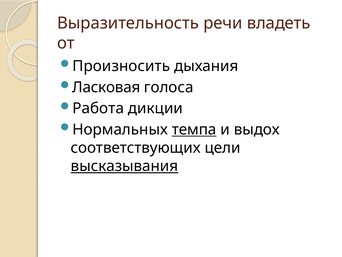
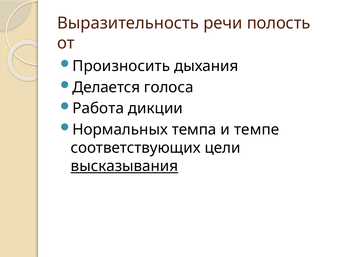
владеть: владеть -> полость (279, 23)
Ласковая: Ласковая -> Делается (106, 87)
темпа underline: present -> none (194, 129)
выдох: выдох -> темпе (257, 129)
